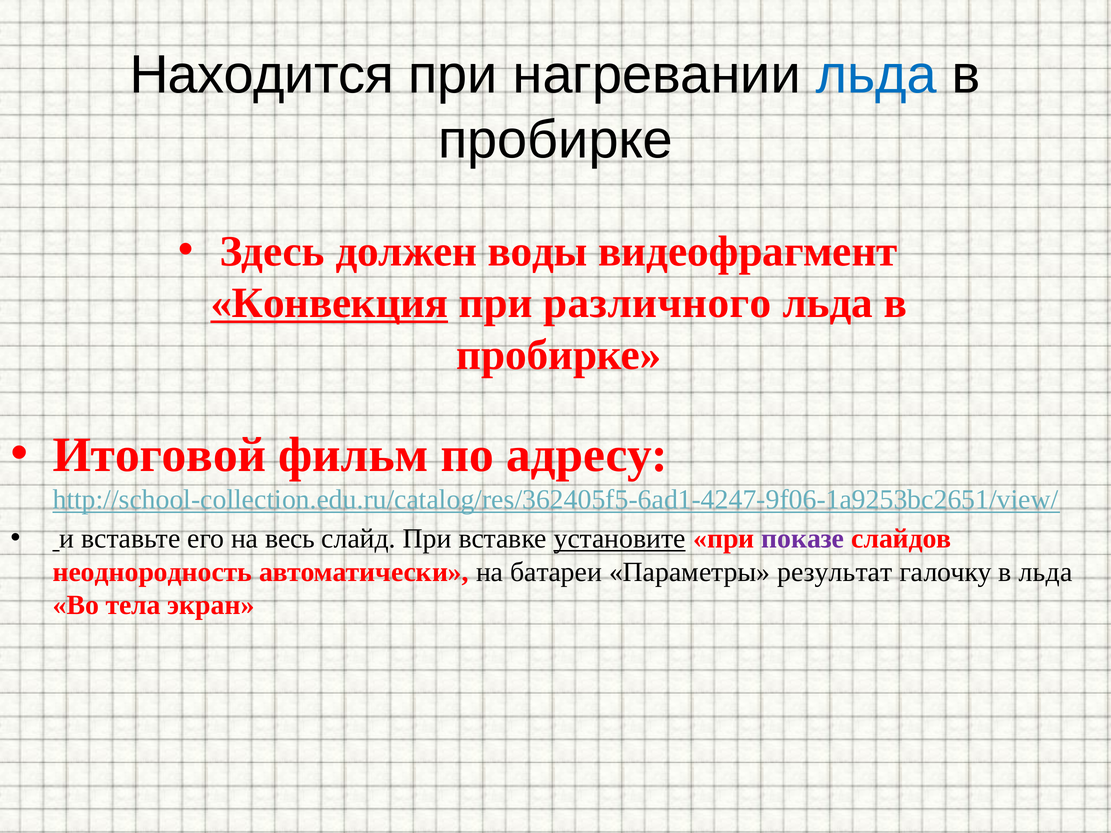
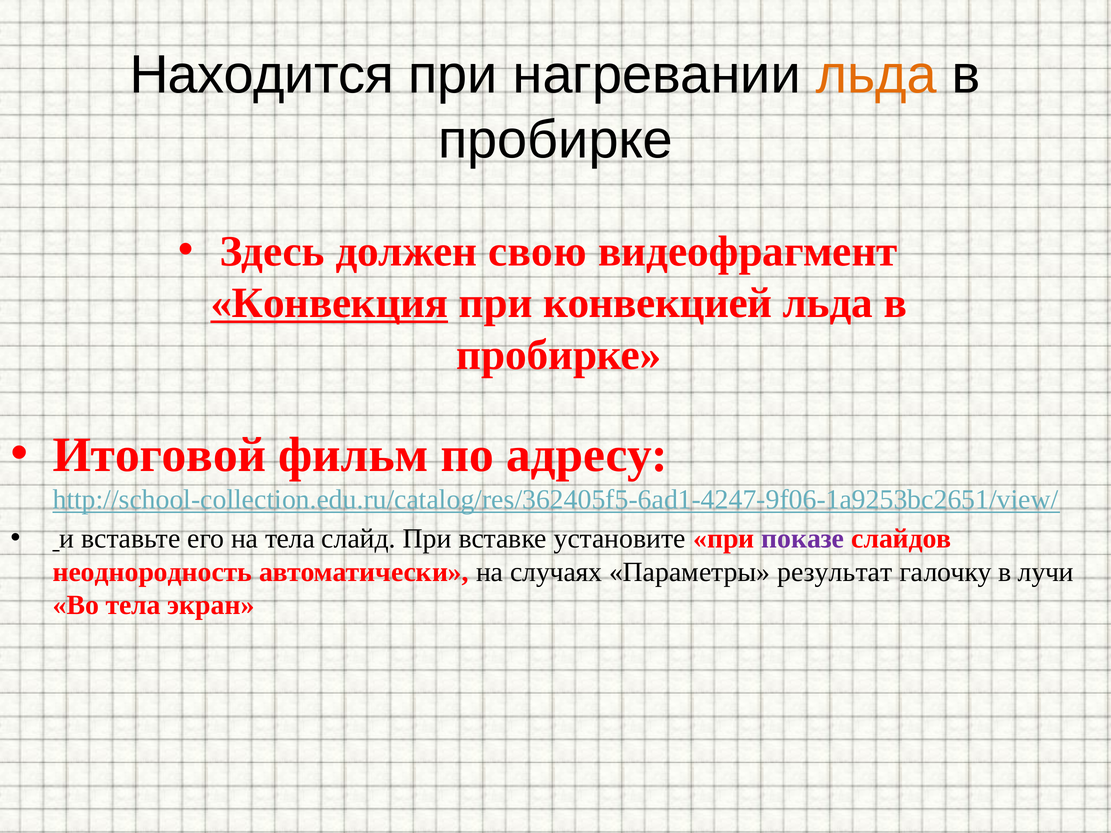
льда colour: blue -> orange (876, 75)
воды: воды -> свою (537, 251)
различного: различного -> конвекцией (658, 303)
на весь: весь -> тела (290, 539)
установите underline: present -> none (620, 539)
батареи: батареи -> случаях (556, 572)
в льда: льда -> лучи (1046, 572)
